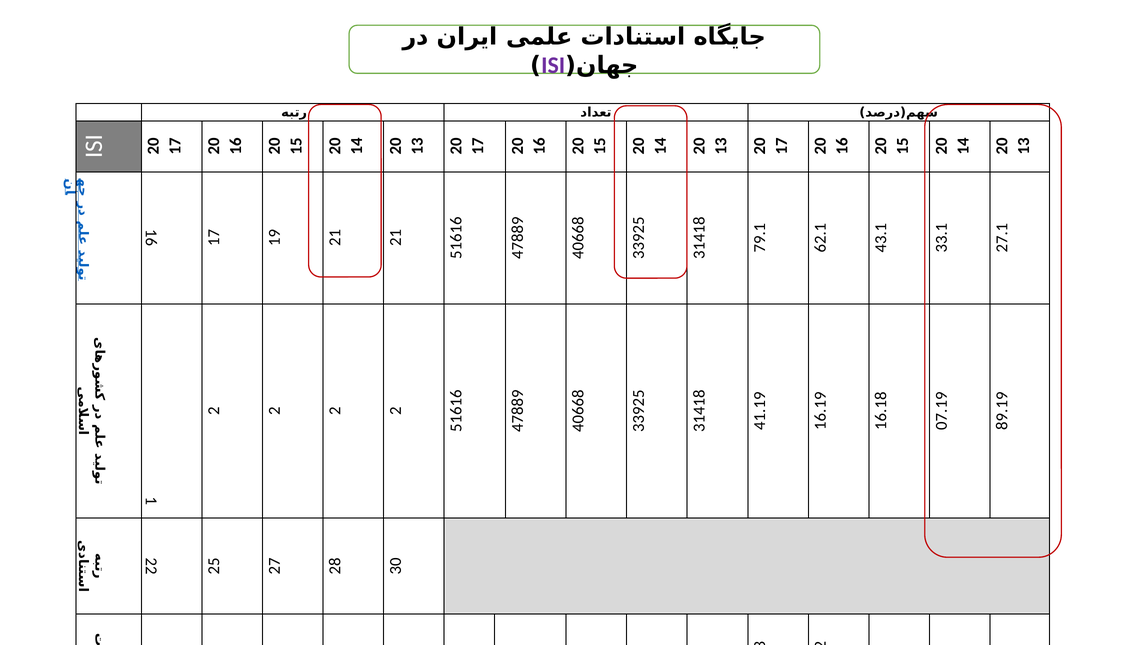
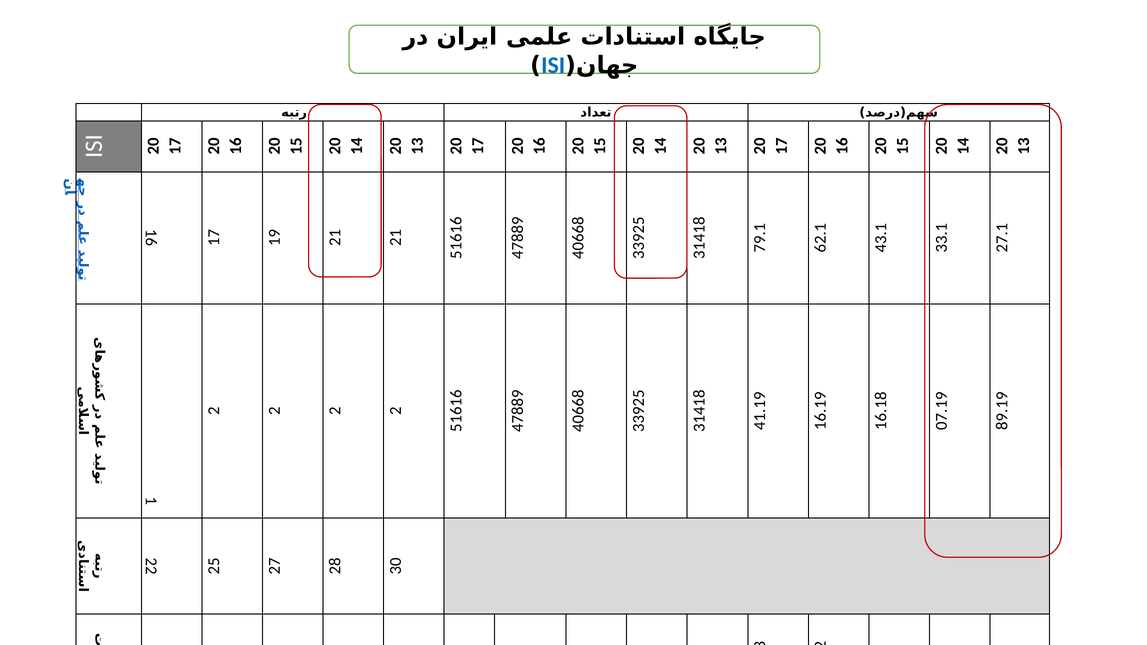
ISI colour: purple -> blue (553, 65)
